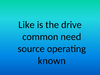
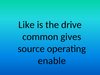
need: need -> gives (71, 37)
known: known -> enable (52, 61)
